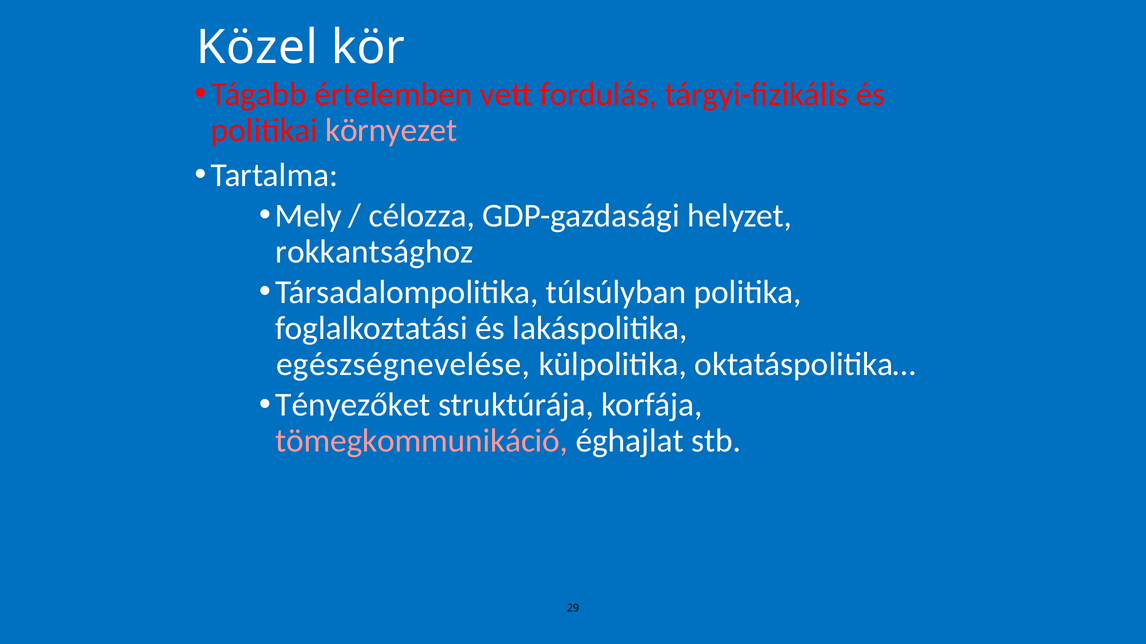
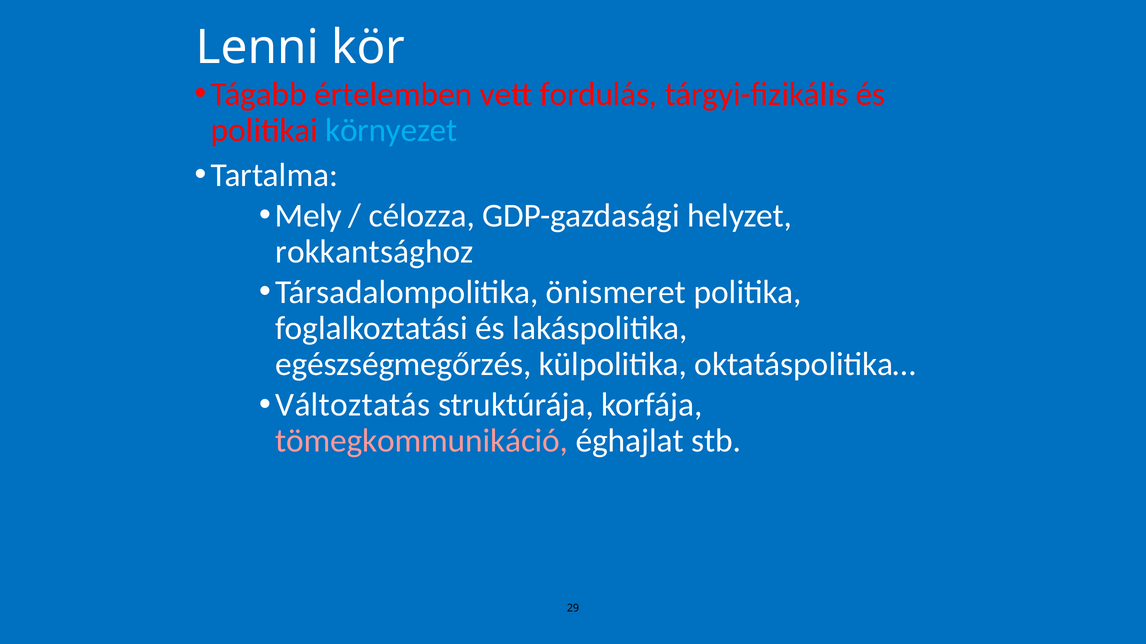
Közel: Közel -> Lenni (257, 48)
környezet colour: pink -> light blue (391, 130)
túlsúlyban: túlsúlyban -> önismeret (616, 292)
egészségnevelése: egészségnevelése -> egészségmegőrzés (403, 365)
Tényezőket: Tényezőket -> Változtatás (353, 405)
